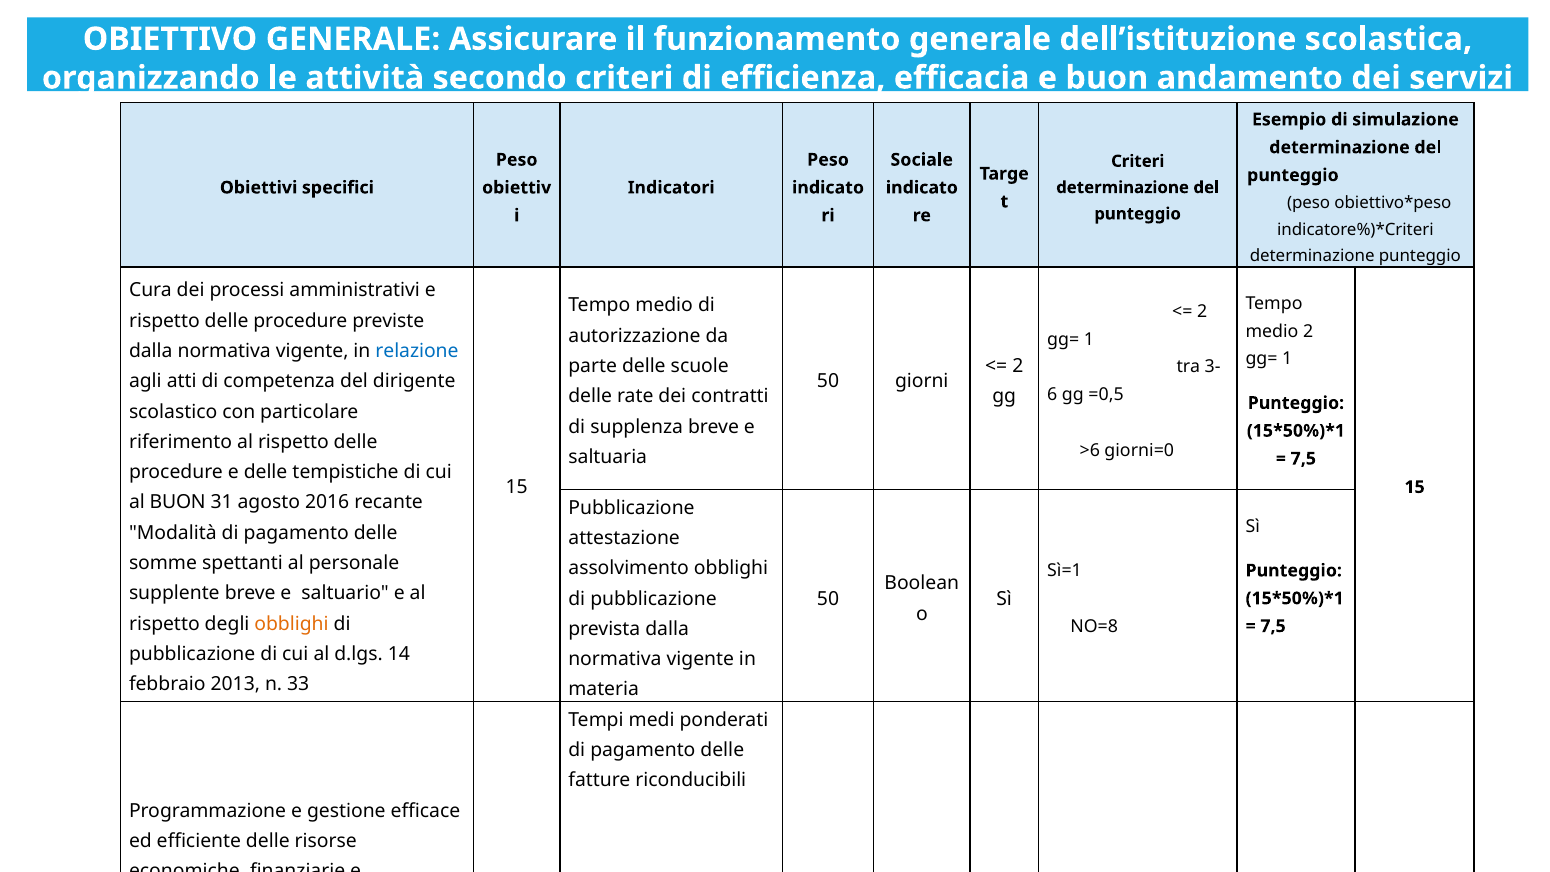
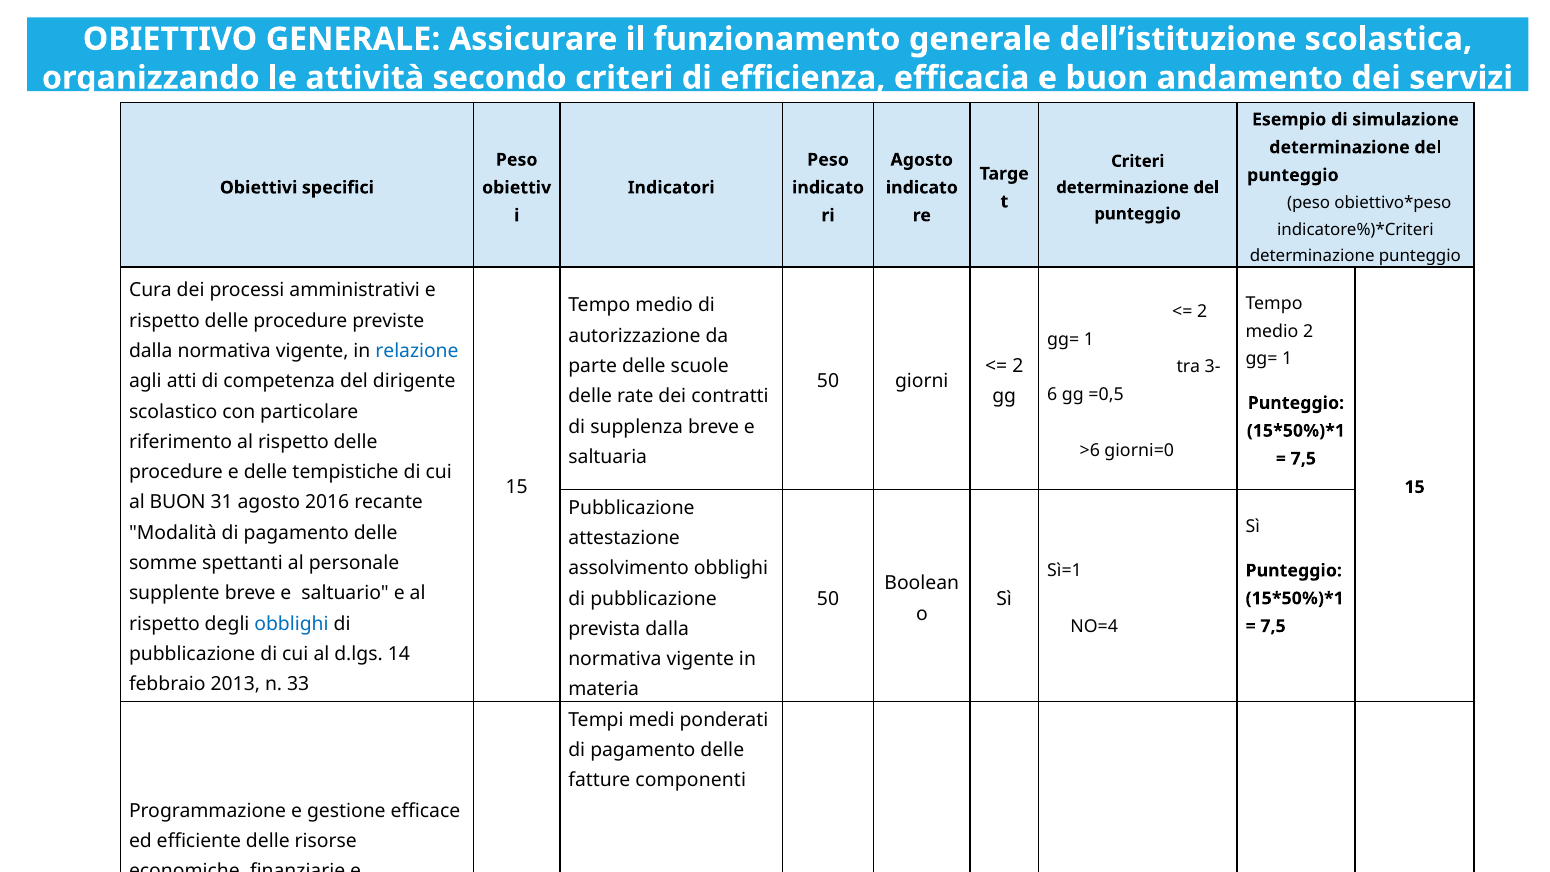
Sociale: Sociale -> Agosto (922, 160)
obblighi colour: orange -> blue (292, 624)
NO=8: NO=8 -> NO=4 (1094, 626)
riconducibili: riconducibili -> componenti (691, 780)
